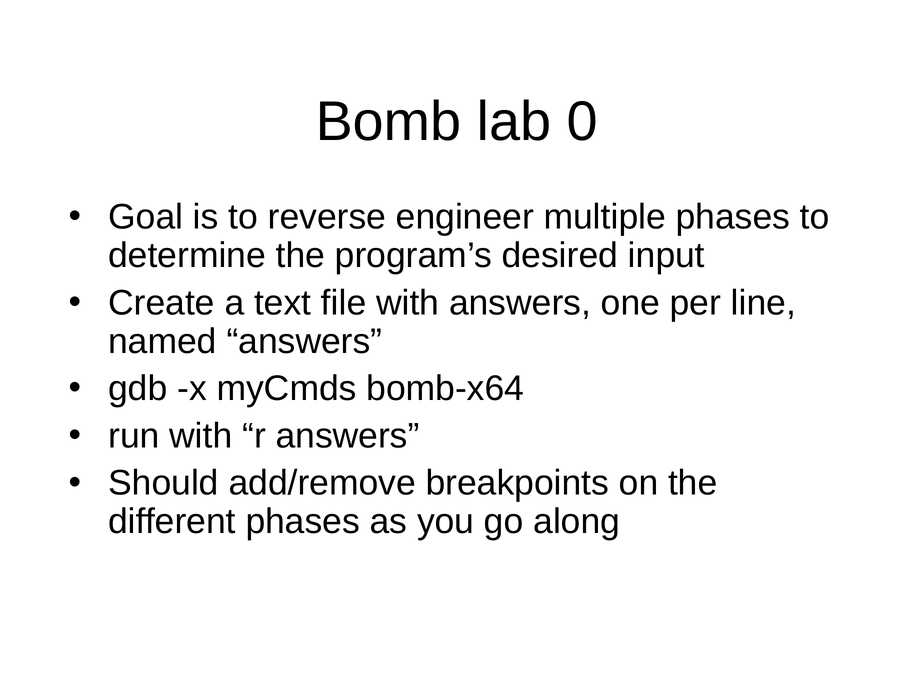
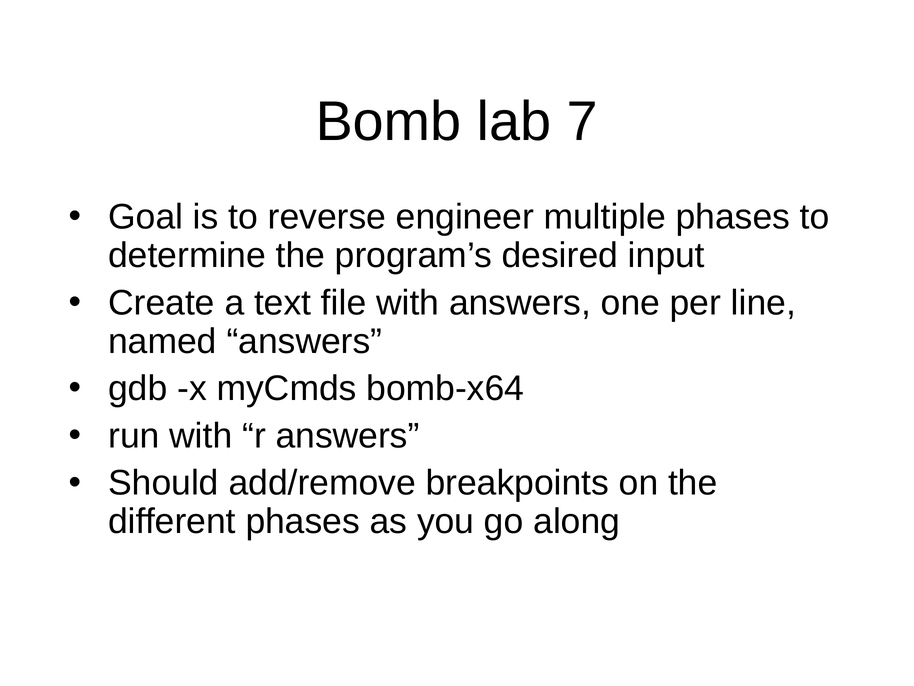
0: 0 -> 7 (582, 122)
